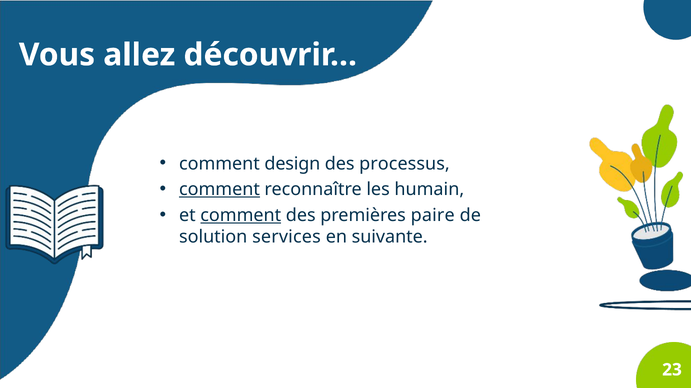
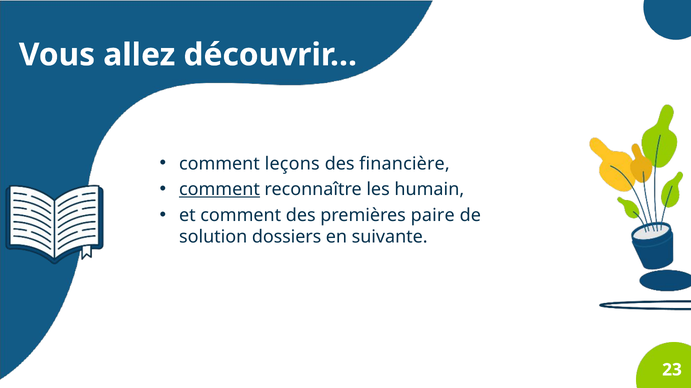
design: design -> leçons (292, 164)
processus: processus -> financière (404, 164)
comment underline: present -> none (241, 216)
services: services -> dossiers (287, 237)
